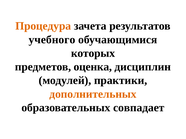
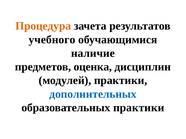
которых: которых -> наличие (93, 53)
дополнительных colour: orange -> blue (93, 94)
образовательных совпадает: совпадает -> практики (139, 108)
